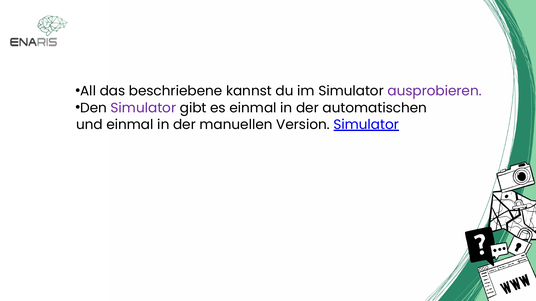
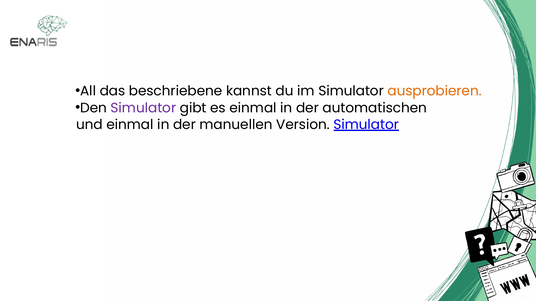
ausprobieren colour: purple -> orange (435, 91)
